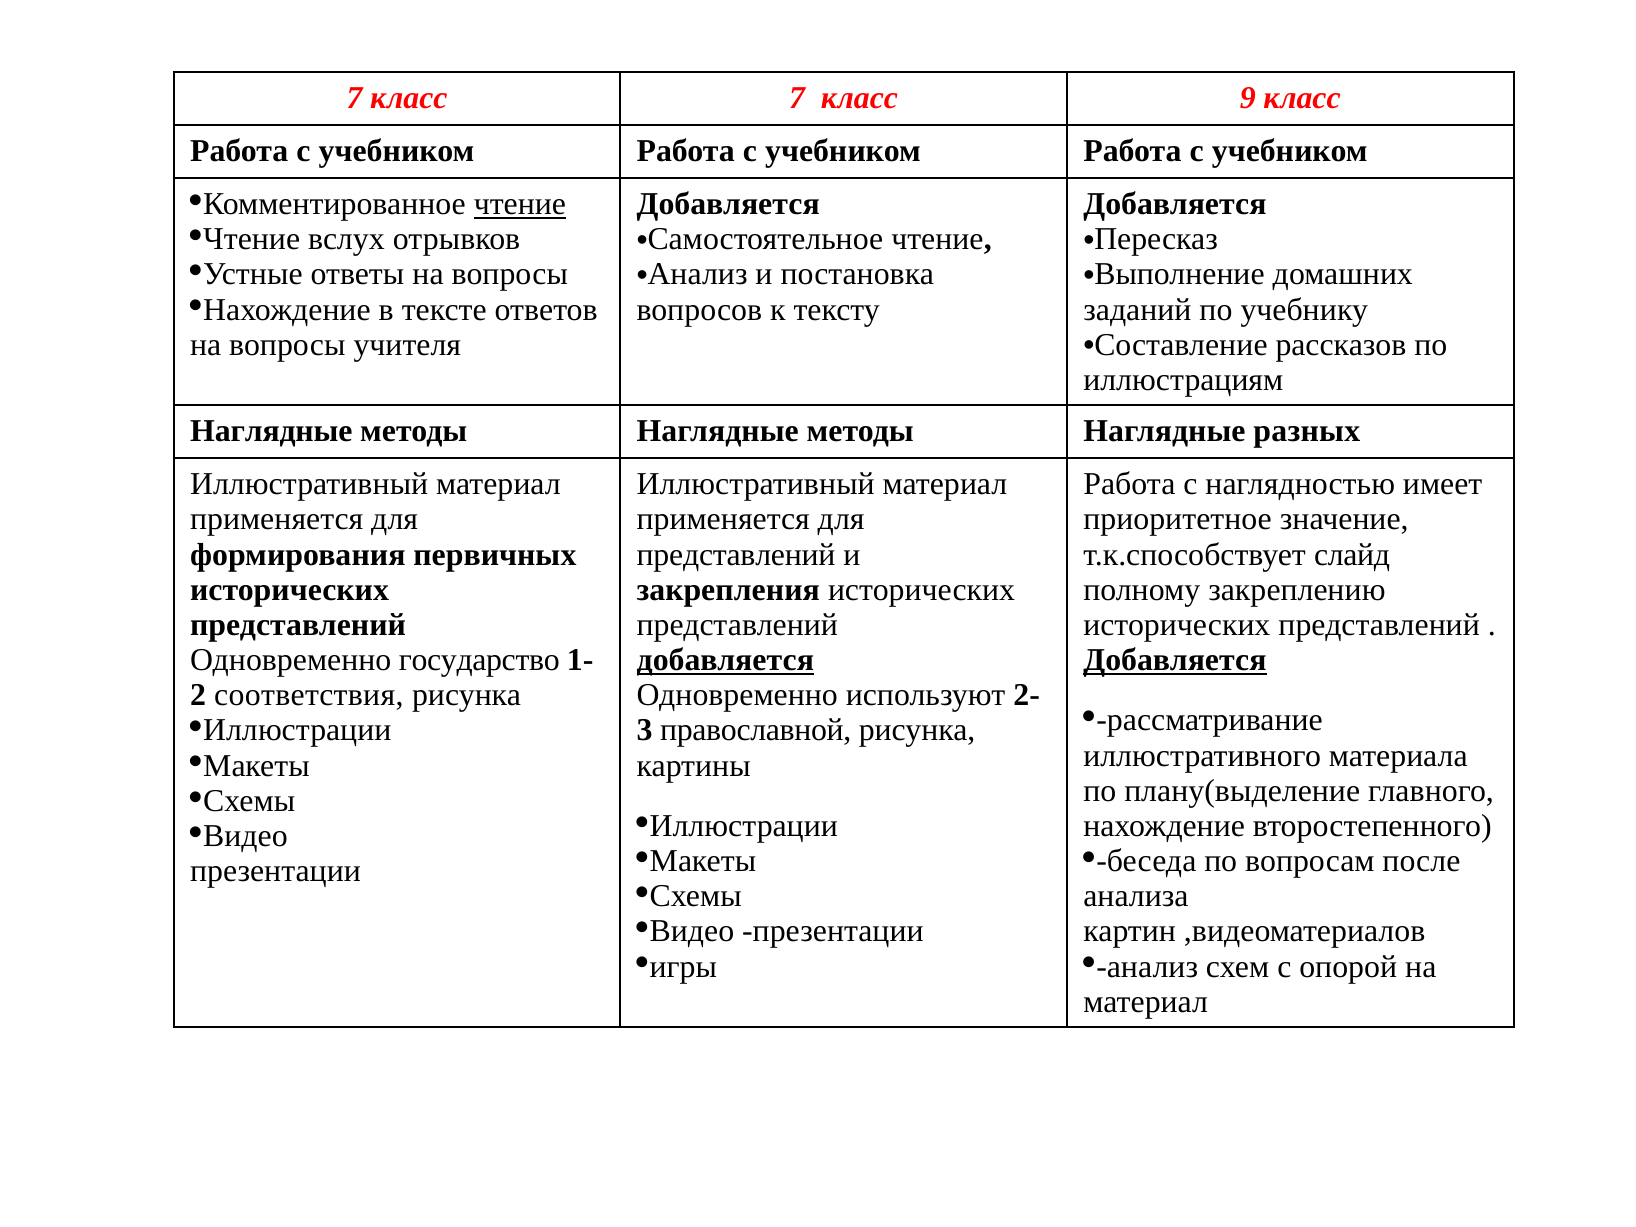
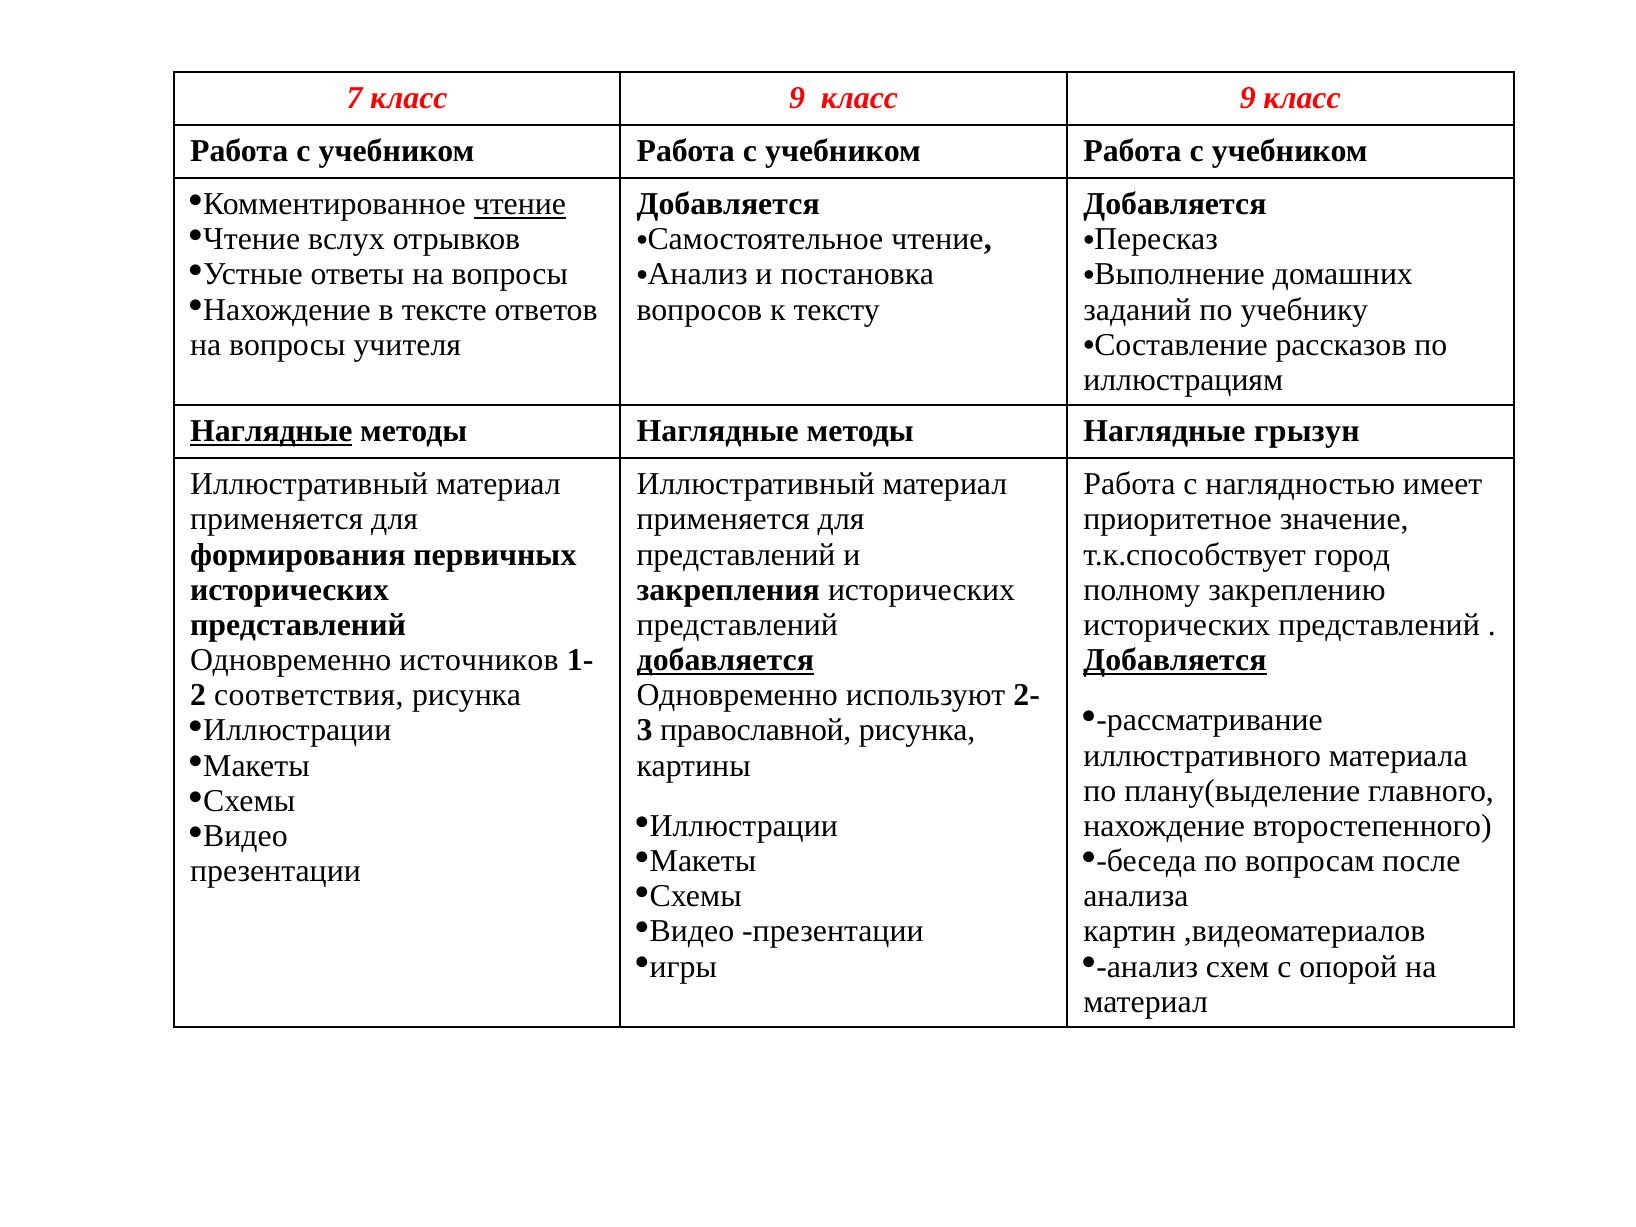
7 класс 7: 7 -> 9 (797, 98)
Наглядные underline: none -> present (271, 431)
разных: разных -> грызун (1307, 431)
слайд: слайд -> город (1352, 555)
государство: государство -> источников (479, 660)
